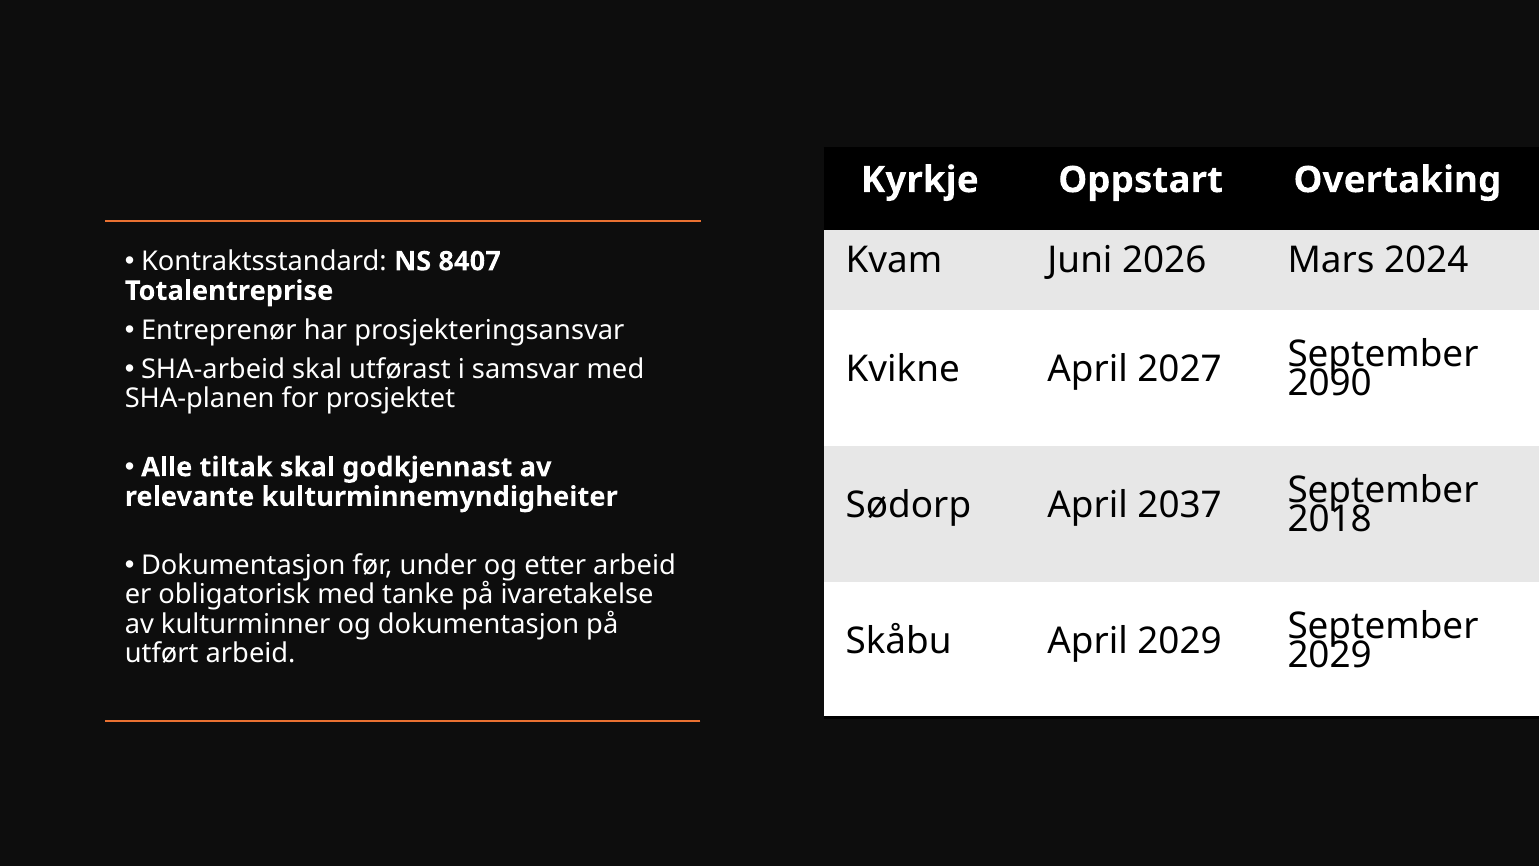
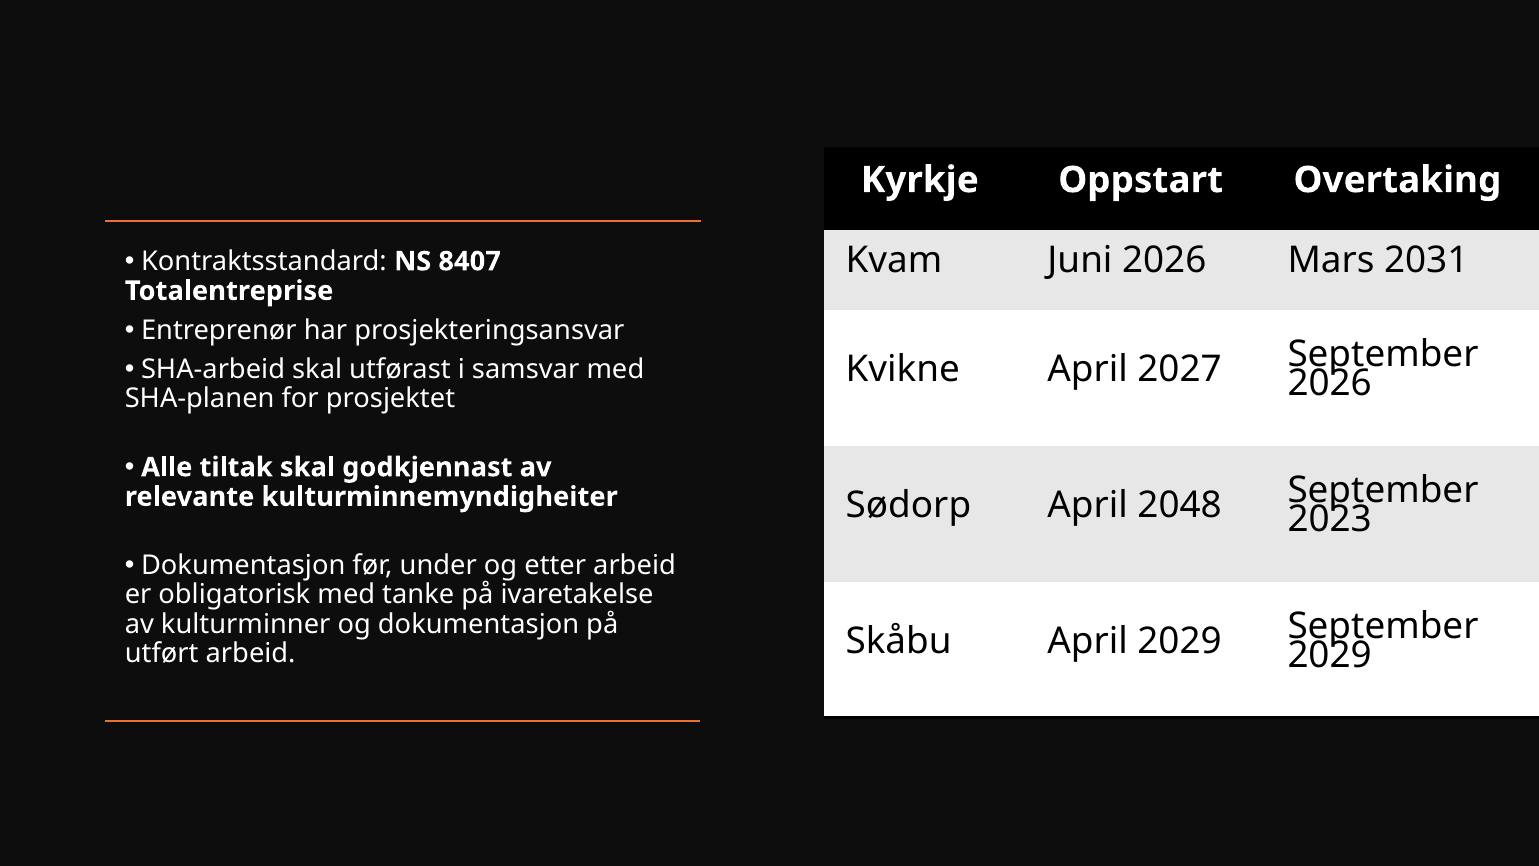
2024: 2024 -> 2031 (1426, 261)
2090: 2090 -> 2026 (1330, 383)
2037: 2037 -> 2048 (1180, 505)
2018: 2018 -> 2023 (1330, 519)
